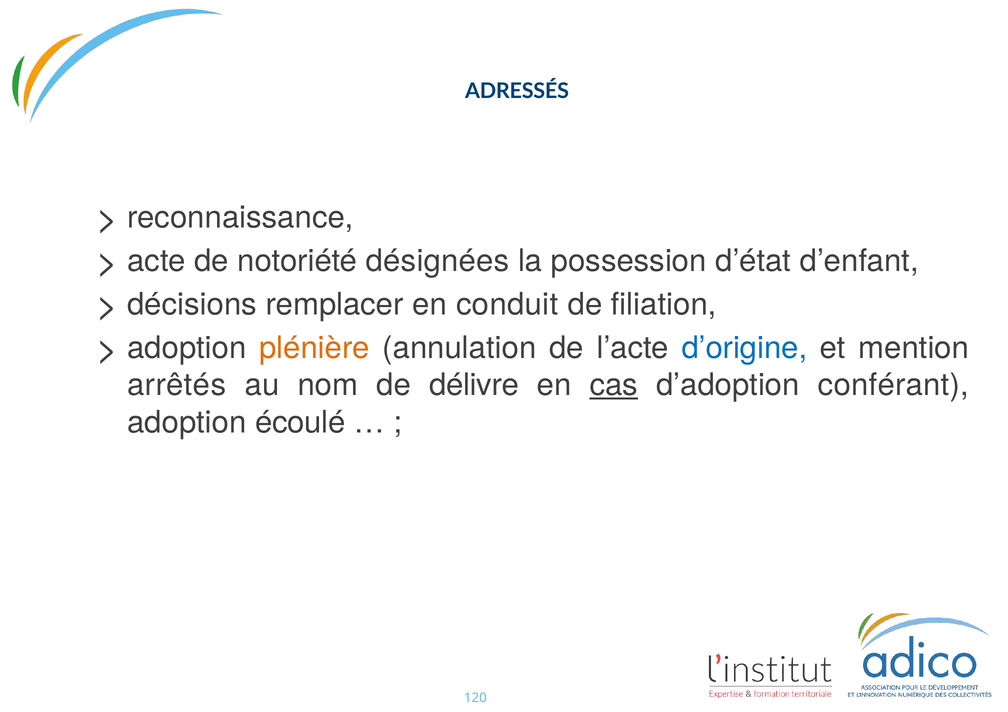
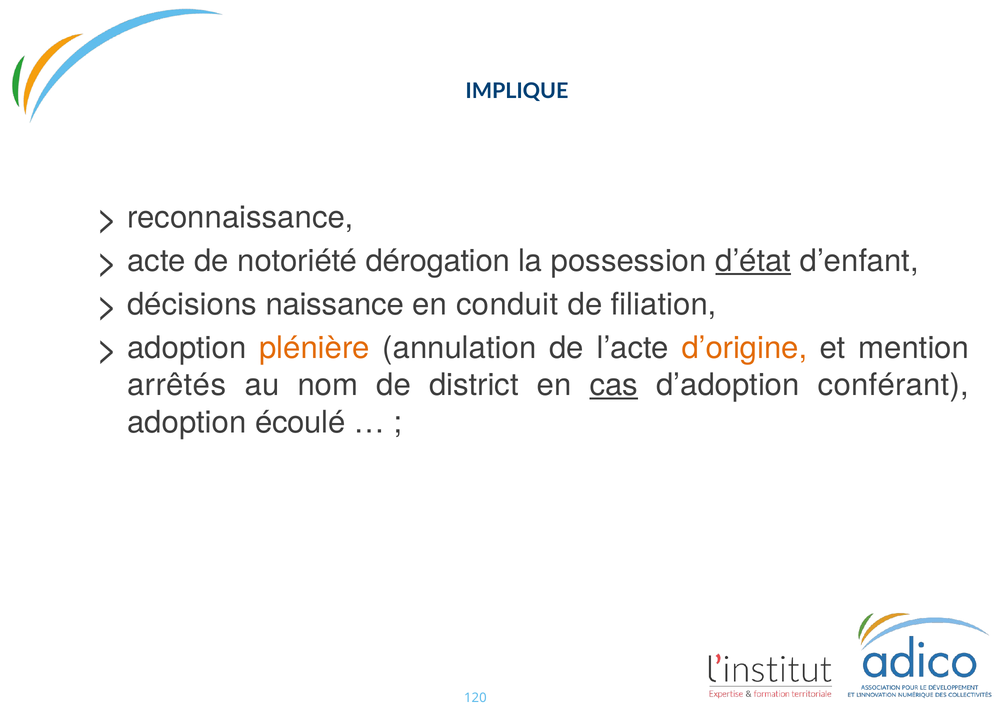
ADRESSÉS: ADRESSÉS -> IMPLIQUE (517, 91)
désignées: désignées -> dérogation (438, 261)
d’état underline: none -> present (753, 261)
remplacer: remplacer -> naissance (335, 305)
d’origine colour: blue -> orange (744, 348)
délivre: délivre -> district (474, 385)
